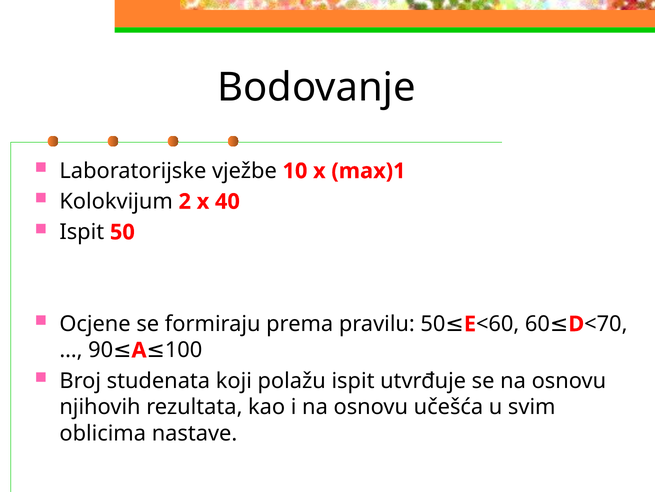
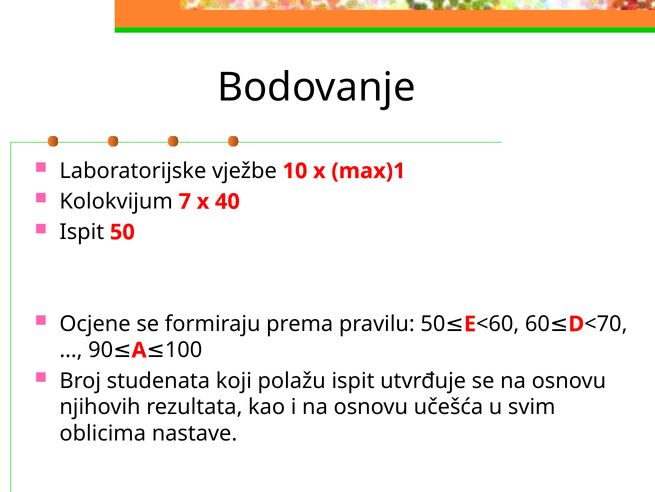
2: 2 -> 7 (185, 201)
